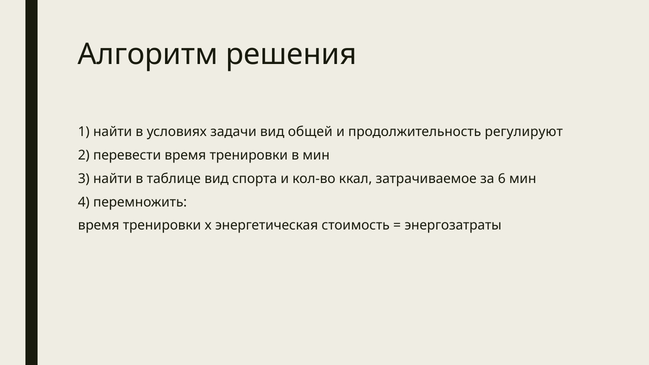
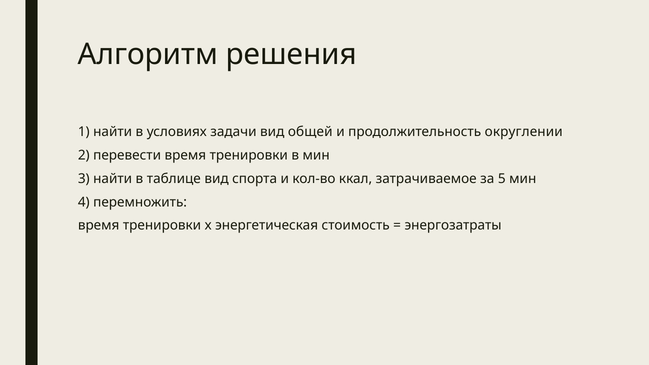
регулируют: регулируют -> округлении (524, 132)
6: 6 -> 5 (502, 179)
